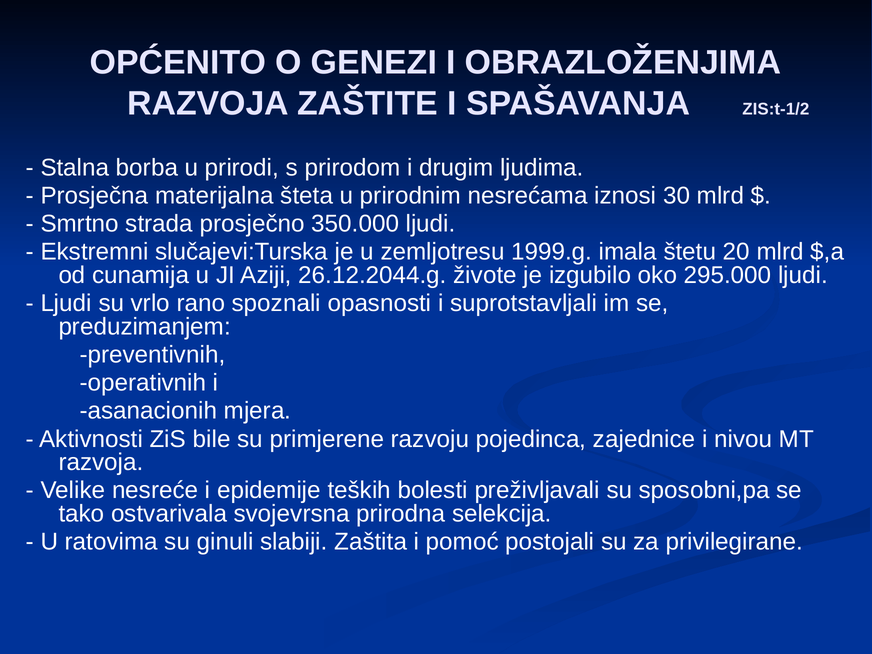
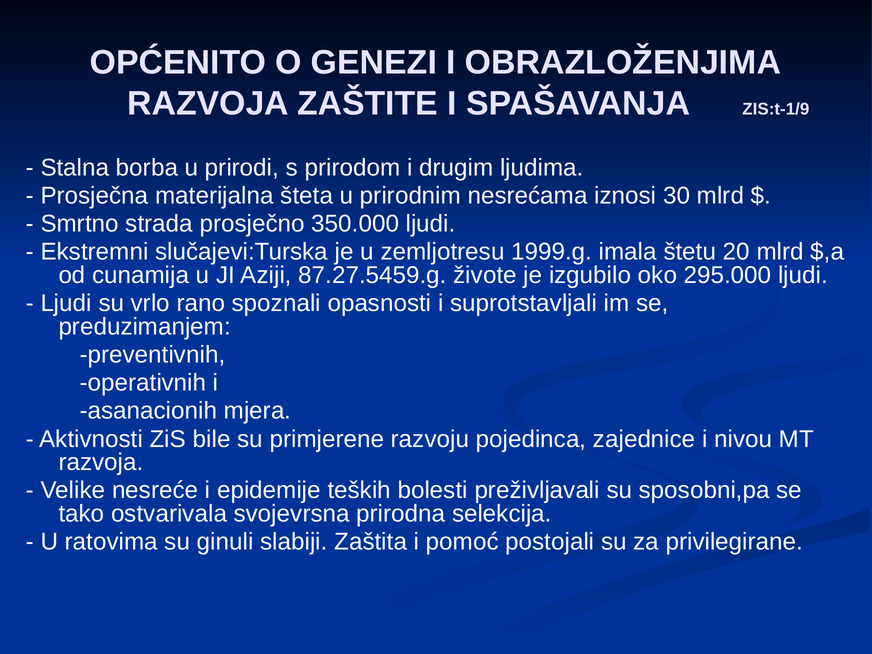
ZIS:t-1/2: ZIS:t-1/2 -> ZIS:t-1/9 (776, 109)
26.12.2044.g: 26.12.2044.g -> 87.27.5459.g (373, 275)
